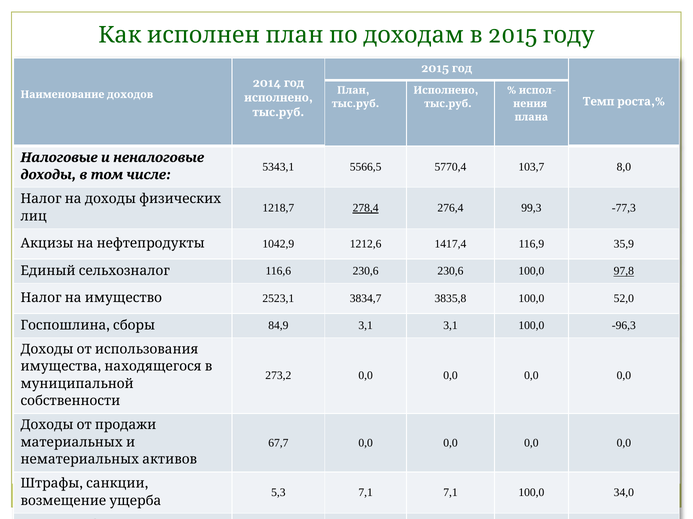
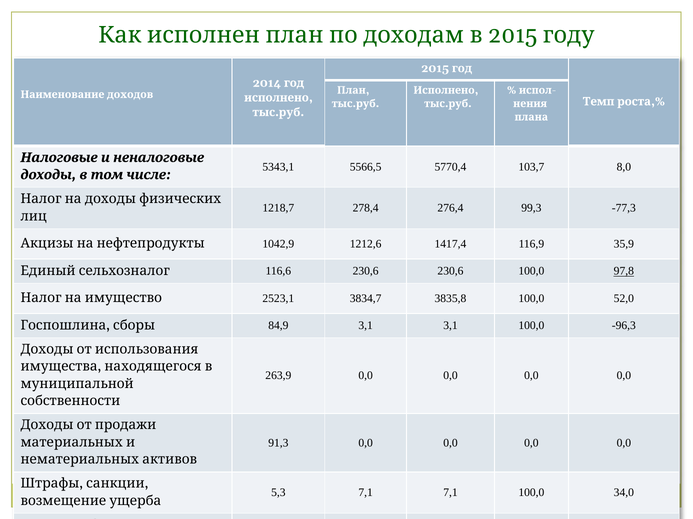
278,4 underline: present -> none (366, 208)
273,2: 273,2 -> 263,9 (278, 376)
67,7: 67,7 -> 91,3 (278, 443)
